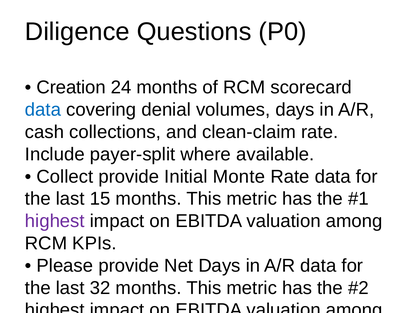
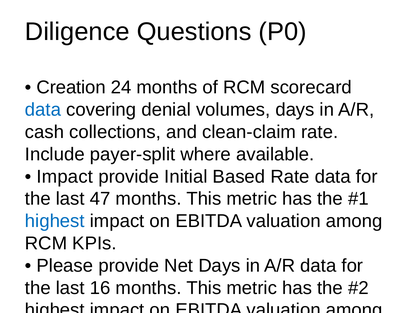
Collect: Collect -> Impact (65, 176)
Monte: Monte -> Based (239, 176)
15: 15 -> 47 (100, 199)
highest colour: purple -> blue (55, 221)
32: 32 -> 16 (100, 288)
